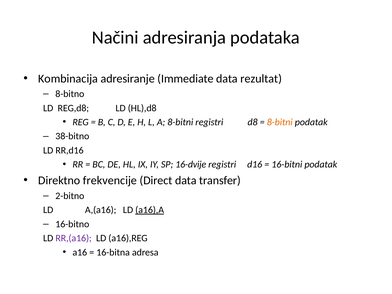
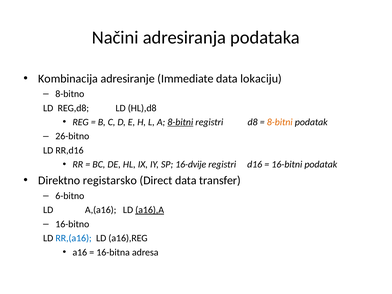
rezultat: rezultat -> lokaciju (261, 79)
8-bitni underline: none -> present (180, 122)
38-bitno: 38-bitno -> 26-bitno (72, 136)
frekvencije: frekvencije -> registarsko (110, 180)
2-bitno: 2-bitno -> 6-bitno (70, 196)
RR,(a16 colour: purple -> blue (74, 238)
